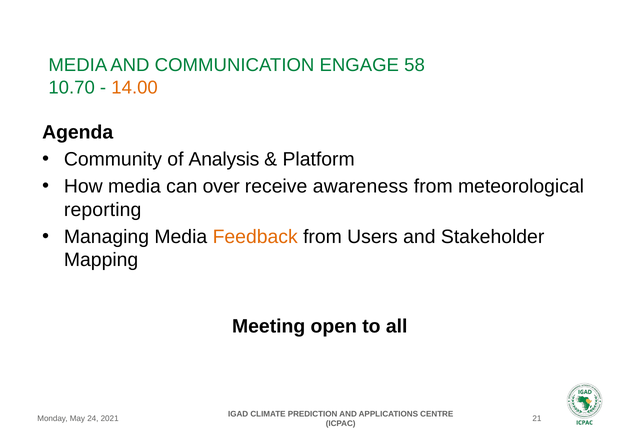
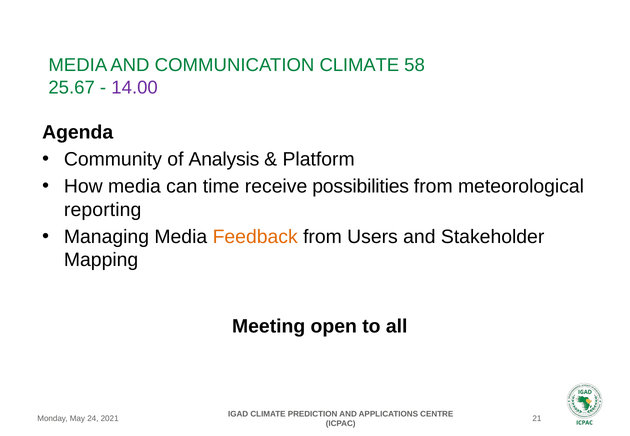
COMMUNICATION ENGAGE: ENGAGE -> CLIMATE (359, 65)
10.70: 10.70 -> 25.67 (72, 87)
14.00 colour: orange -> purple (135, 87)
over: over -> time (221, 186)
awareness: awareness -> possibilities (361, 186)
